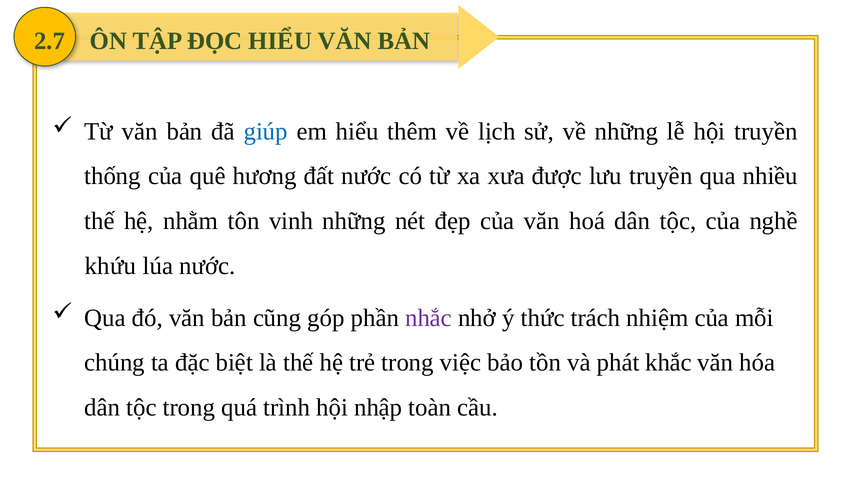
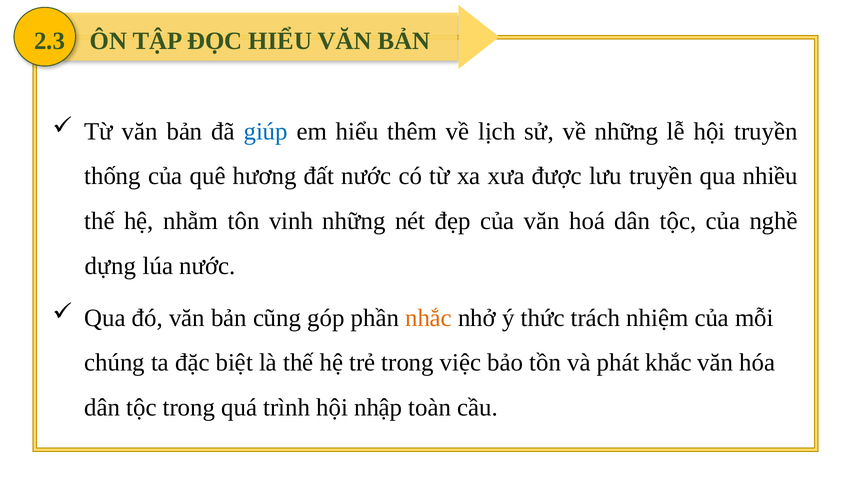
2.7: 2.7 -> 2.3 (50, 41)
khứu: khứu -> dựng (110, 265)
nhắc colour: purple -> orange (429, 317)
